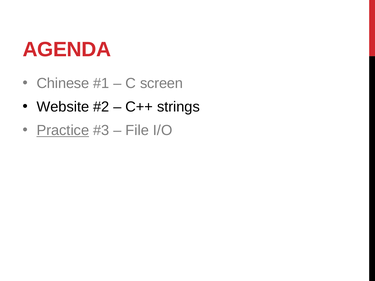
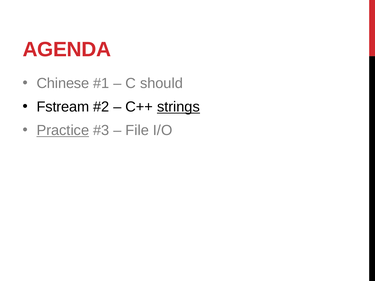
screen: screen -> should (161, 83)
Website: Website -> Fstream (63, 107)
strings underline: none -> present (178, 107)
